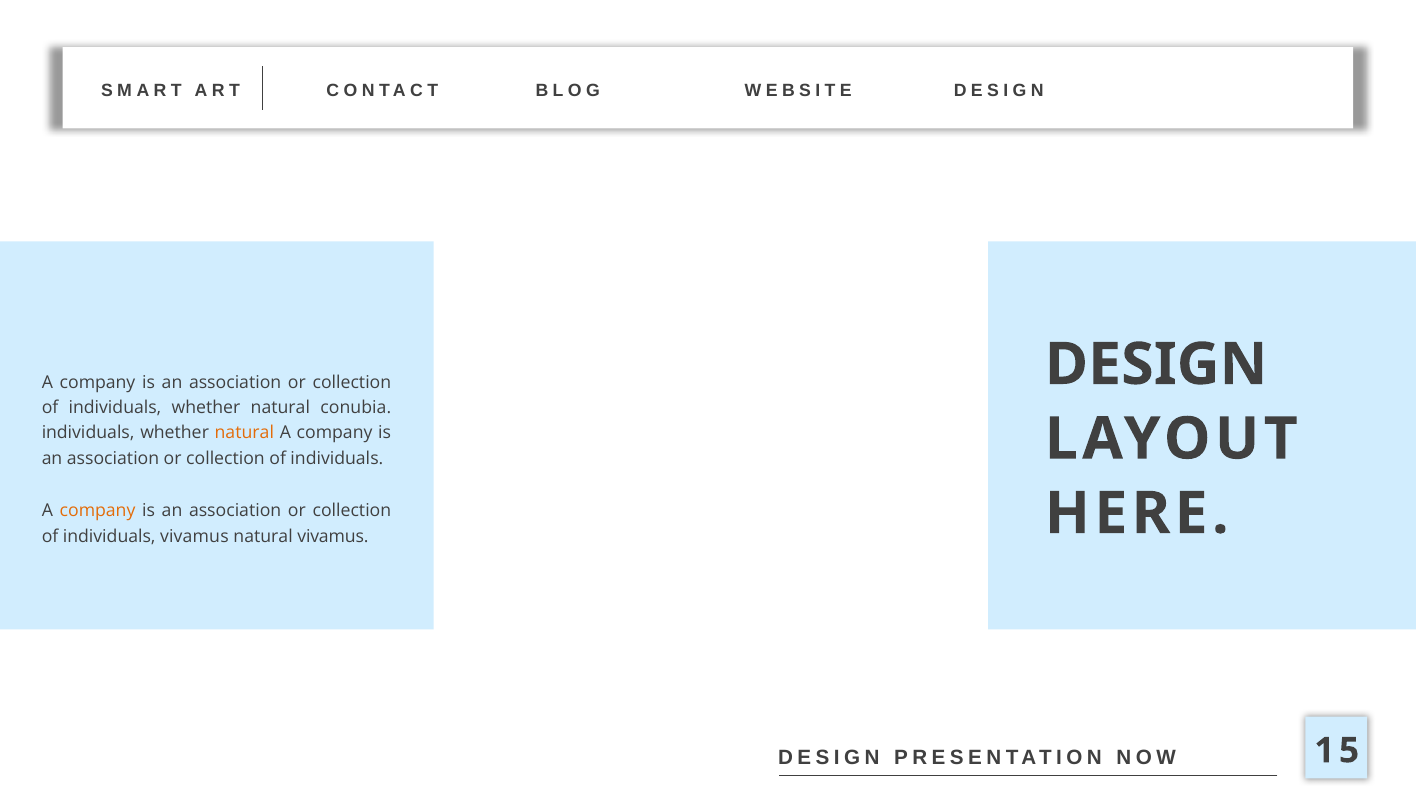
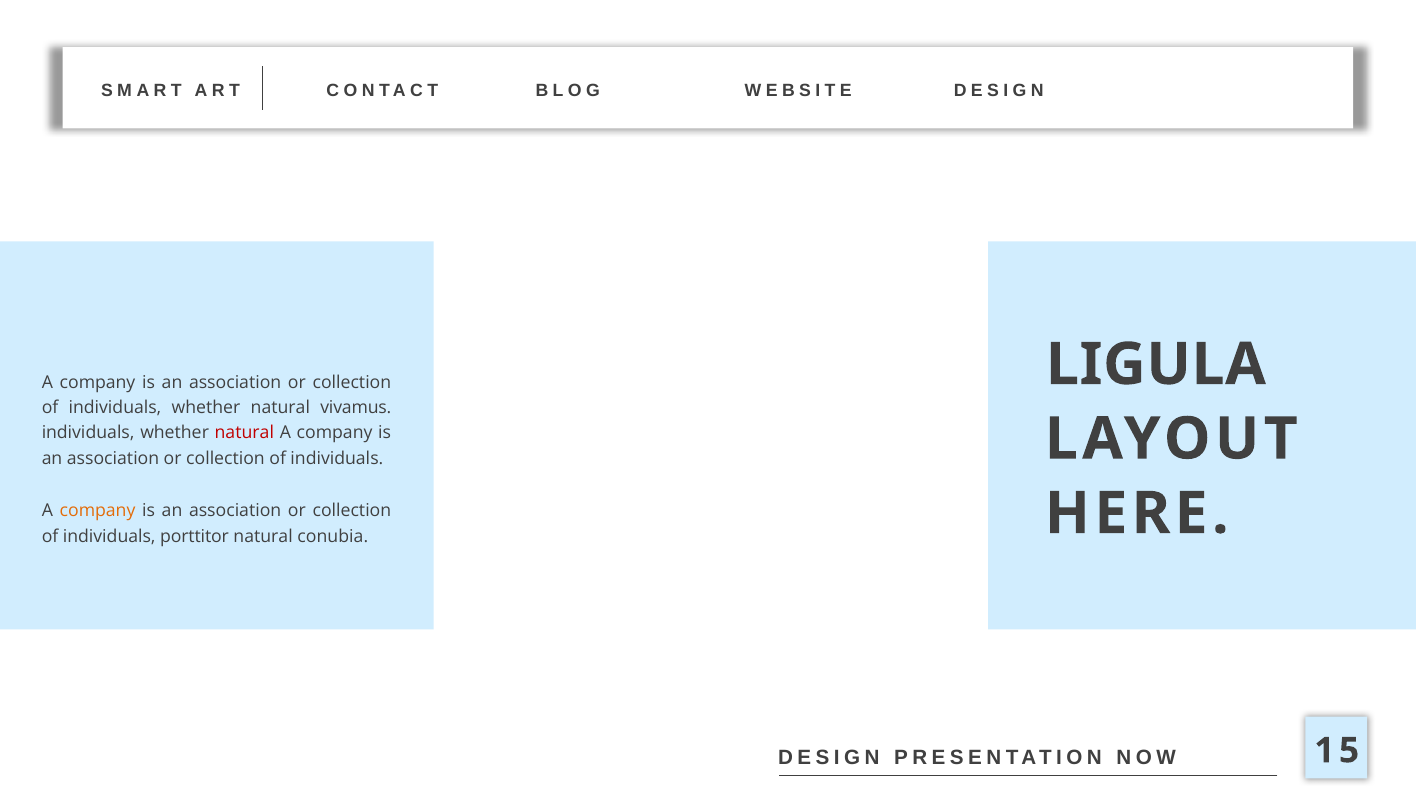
DESIGN: DESIGN -> LIGULA (1156, 364)
conubia: conubia -> vivamus (356, 407)
natural colour: orange -> red (244, 433)
individuals vivamus: vivamus -> porttitor (195, 536)
natural vivamus: vivamus -> conubia (333, 536)
